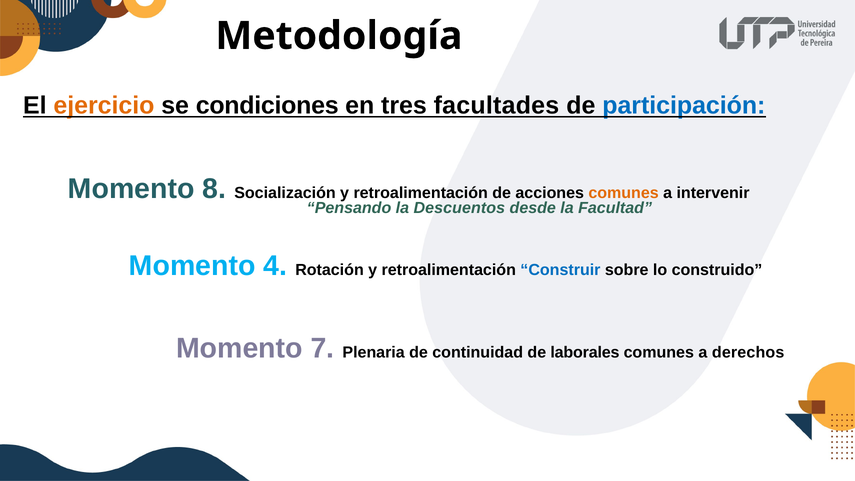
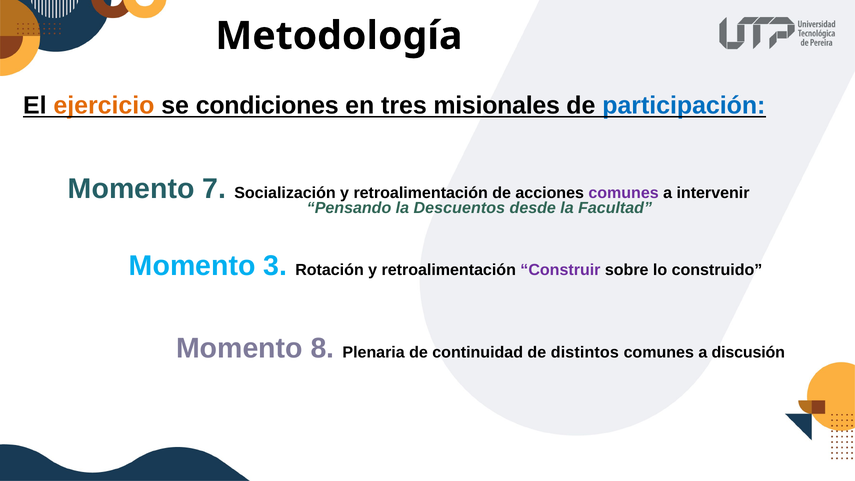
facultades: facultades -> misionales (497, 106)
8: 8 -> 7 (214, 189)
comunes colour: orange -> purple (624, 193)
4: 4 -> 3 (275, 266)
Construir colour: blue -> purple (560, 270)
7: 7 -> 8 (322, 348)
laborales: laborales -> distintos (585, 352)
derechos: derechos -> discusión (748, 352)
